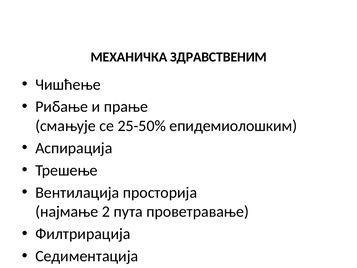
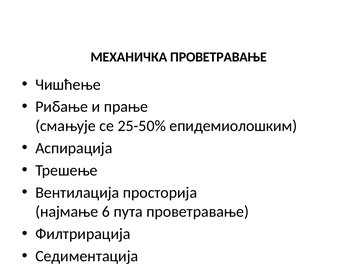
МЕХАНИЧКА ЗДРАВСТВЕНИМ: ЗДРАВСТВЕНИМ -> ПРОВЕТРАВАЊЕ (218, 57)
2: 2 -> 6 (106, 211)
